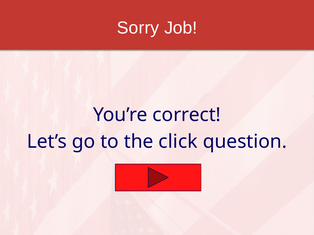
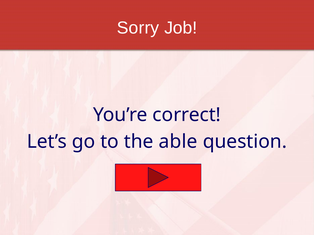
click: click -> able (178, 142)
